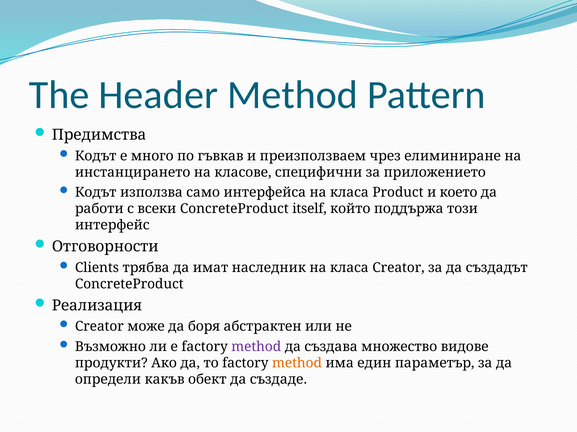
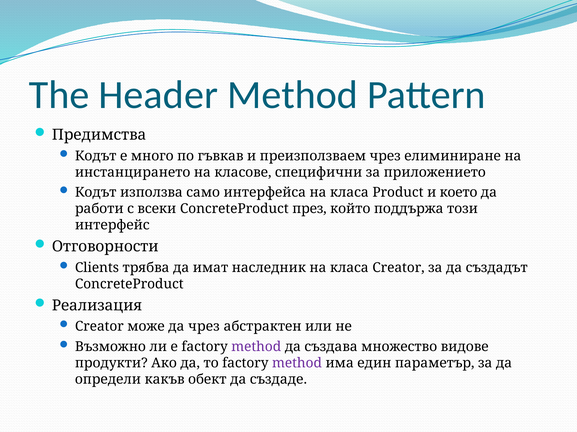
itself: itself -> през (309, 209)
да боря: боря -> чрез (204, 327)
method colour: orange -> purple (297, 364)
